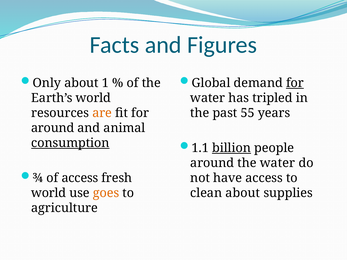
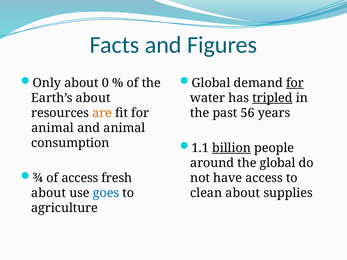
1: 1 -> 0 (105, 83)
Earth’s world: world -> about (93, 98)
tripled underline: none -> present (272, 98)
55: 55 -> 56 (248, 113)
around: around -> animal (53, 128)
consumption underline: present -> none (70, 143)
the water: water -> global (278, 163)
world: world -> about (49, 193)
goes colour: orange -> blue (106, 193)
